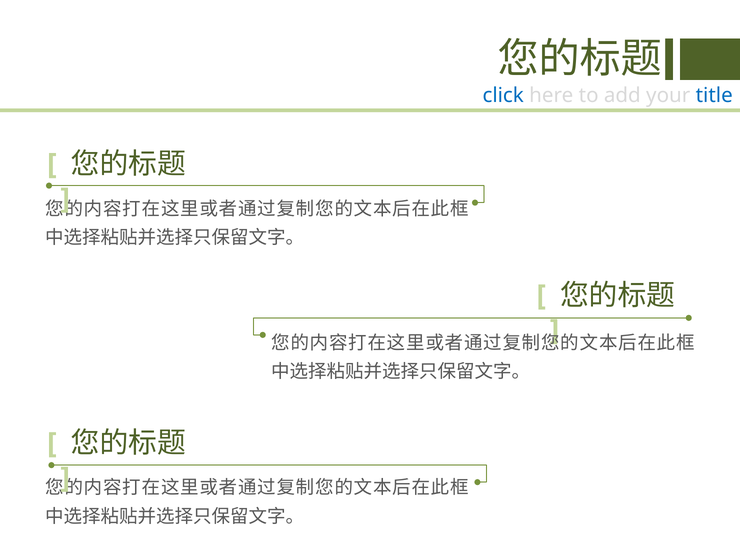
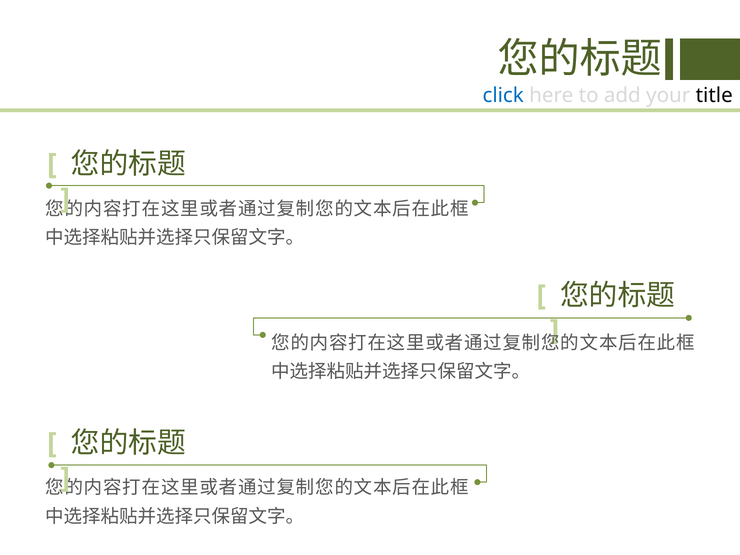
title colour: blue -> black (714, 96)
